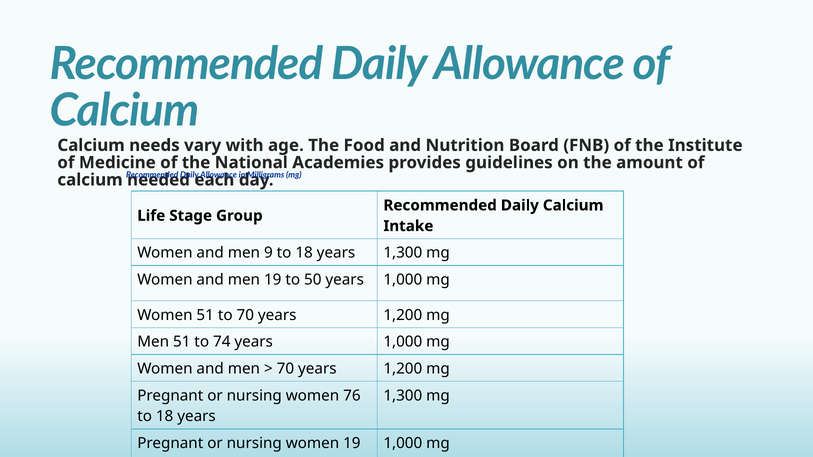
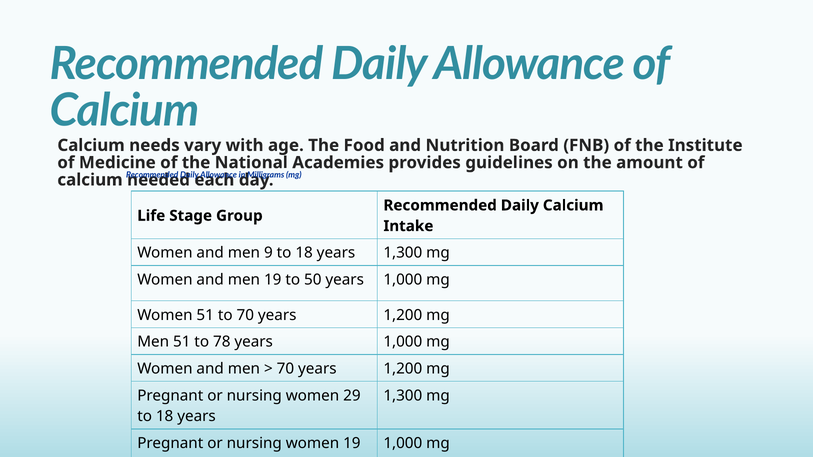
74: 74 -> 78 (222, 342)
76: 76 -> 29 (352, 396)
